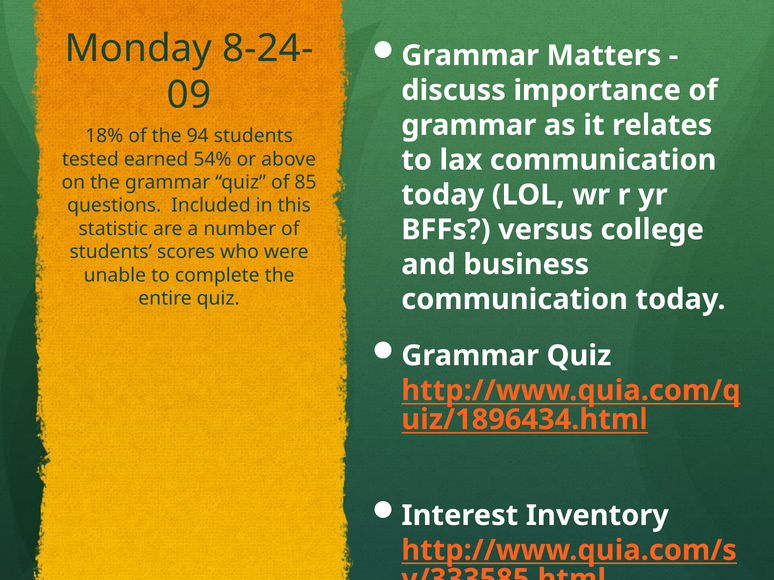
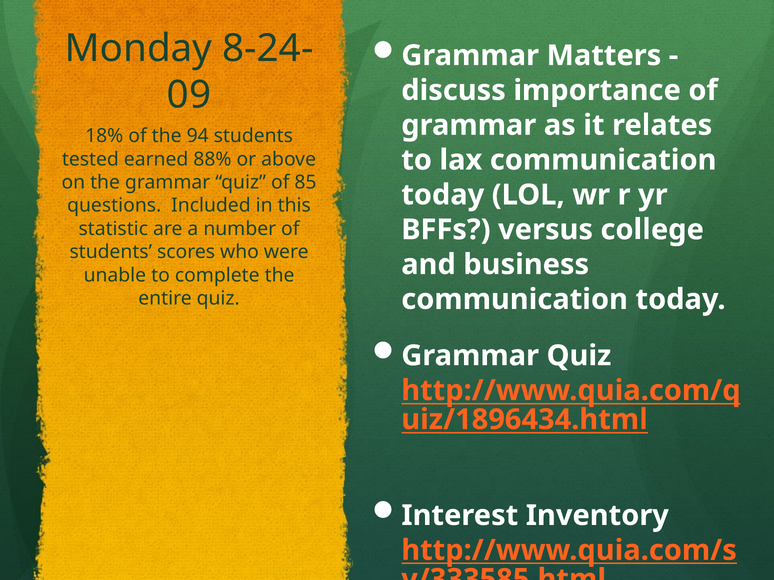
54%: 54% -> 88% (212, 159)
